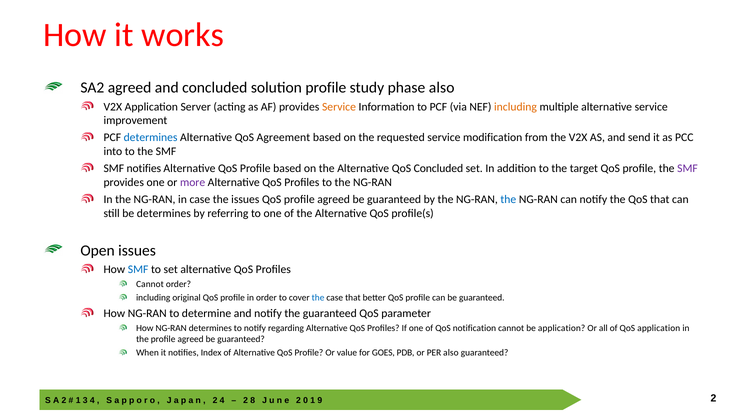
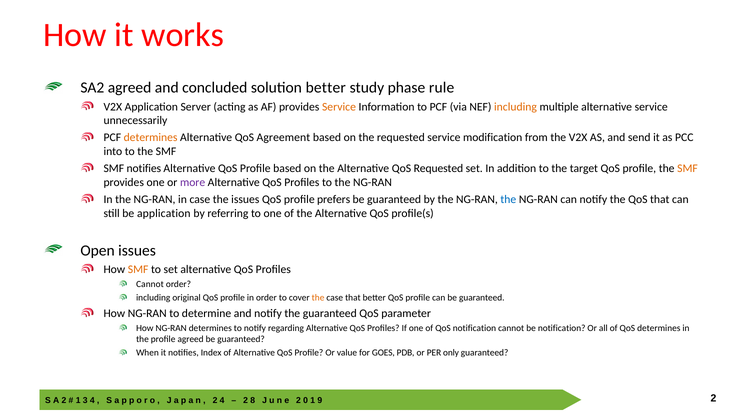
solution profile: profile -> better (326, 88)
phase also: also -> rule (442, 88)
improvement: improvement -> unnecessarily (135, 121)
determines colour: blue -> orange (151, 138)
QoS Concluded: Concluded -> Requested (438, 168)
SMF colour: purple -> orange (688, 168)
QoS profile agreed: agreed -> prefers (334, 199)
be determines: determines -> application (164, 213)
SMF colour: blue -> orange (138, 269)
the colour: blue -> orange (318, 298)
be application: application -> notification (562, 328)
QoS application: application -> determines (659, 328)
PER also: also -> only (451, 353)
